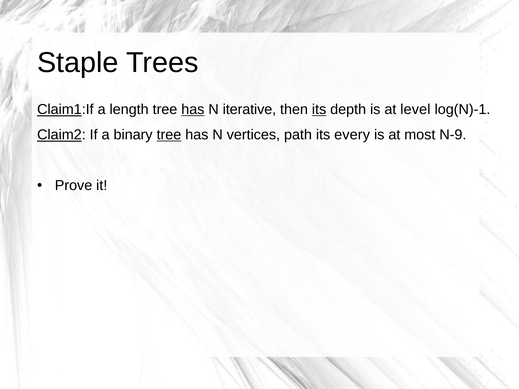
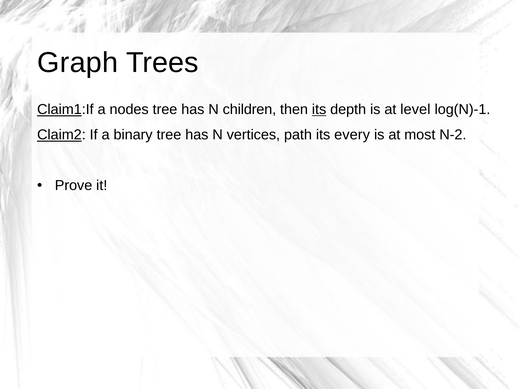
Staple: Staple -> Graph (78, 63)
length: length -> nodes (129, 110)
has underline: present -> none (193, 110)
iterative: iterative -> children (249, 110)
tree underline: present -> none (169, 135)
N-9: N-9 -> N-2 (453, 135)
